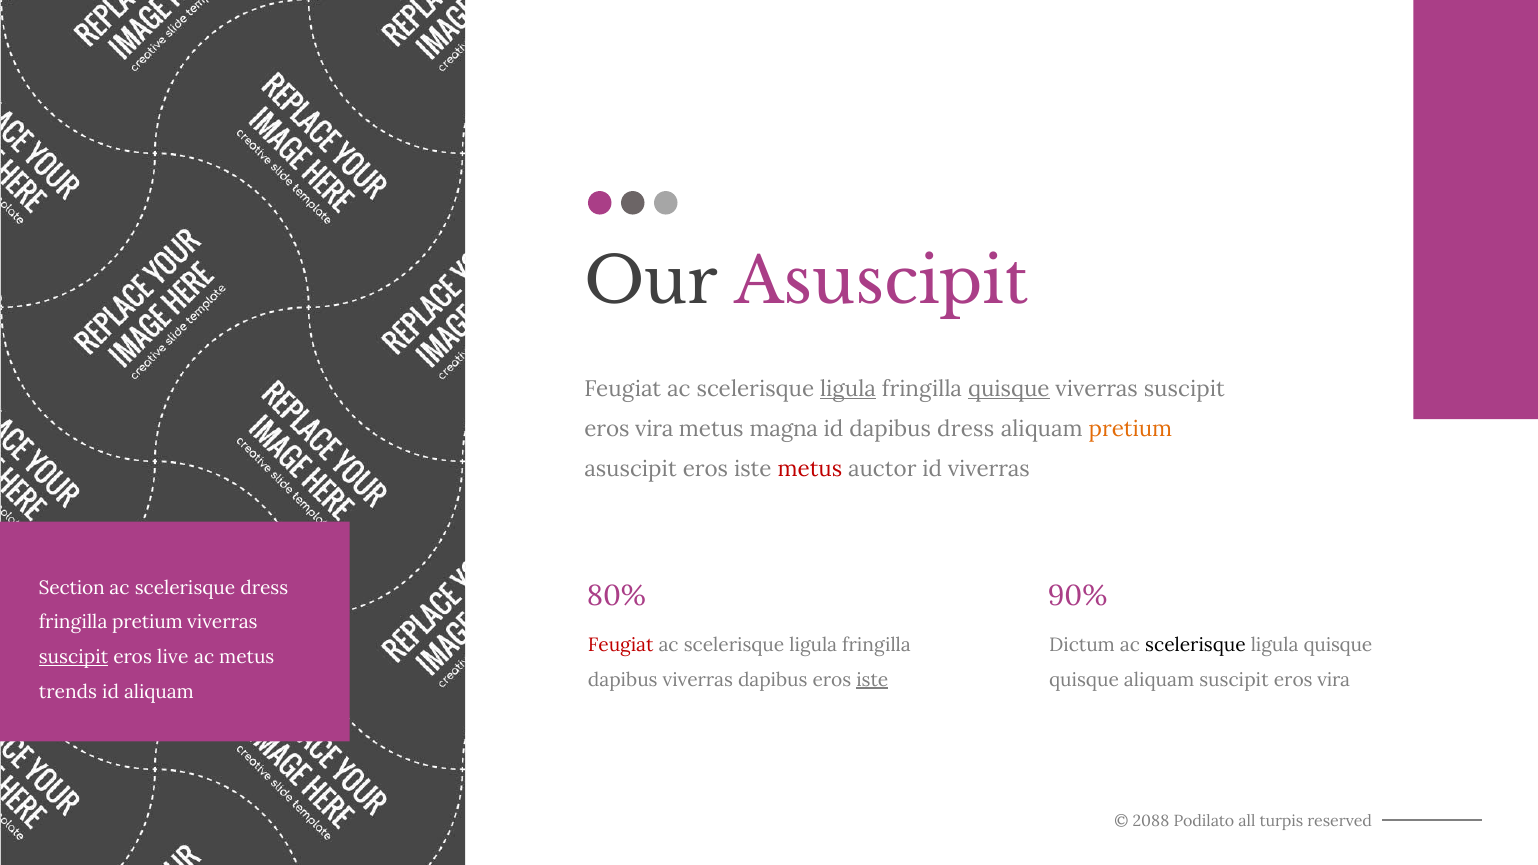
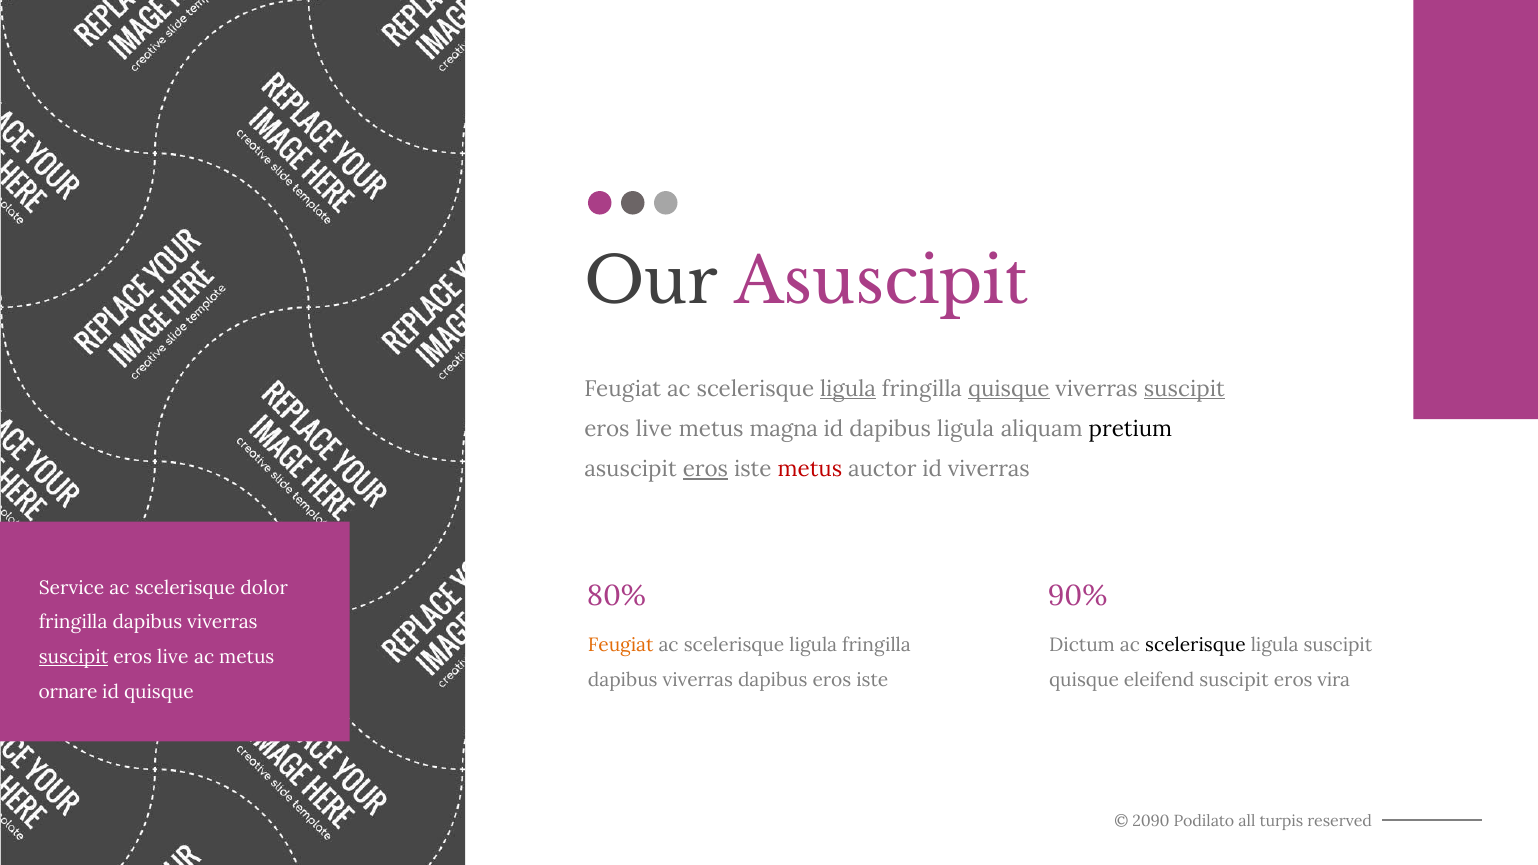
suscipit underline: none -> present (1184, 389)
vira: vira -> live (654, 429)
dapibus dress: dress -> ligula (966, 429)
pretium colour: orange -> black (1130, 429)
eros underline: none -> present (705, 469)
Section: Section -> Service (72, 588)
scelerisque dress: dress -> dolor (264, 588)
pretium: pretium -> dapibus (147, 623)
Feugiat colour: red -> orange (621, 645)
ligula quisque: quisque -> suscipit (1338, 645)
iste underline: present -> none (872, 680)
quisque aliquam: aliquam -> eleifend (1159, 680)
trends: trends -> ornare (68, 692)
id aliquam: aliquam -> quisque (159, 692)
2088: 2088 -> 2090 (1151, 821)
